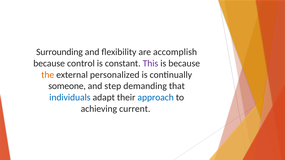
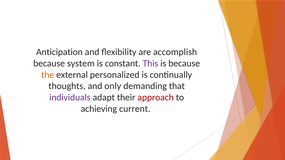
Surrounding: Surrounding -> Anticipation (59, 52)
control: control -> system (81, 63)
someone: someone -> thoughts (67, 86)
step: step -> only (113, 86)
individuals colour: blue -> purple (70, 98)
approach colour: blue -> red (156, 98)
